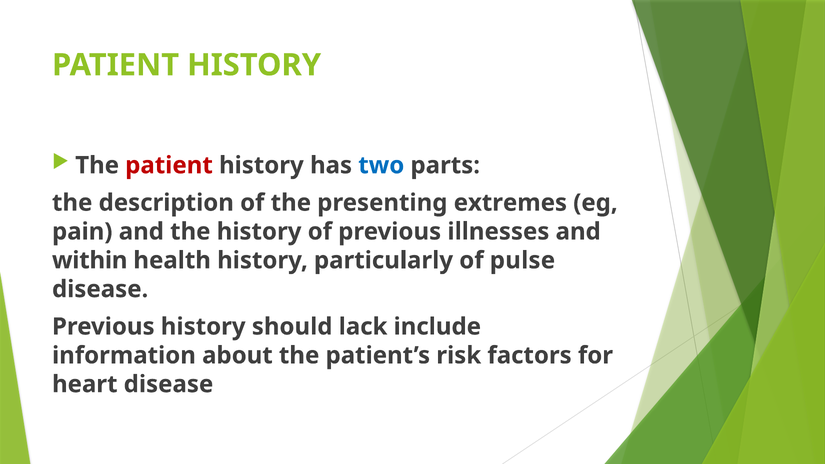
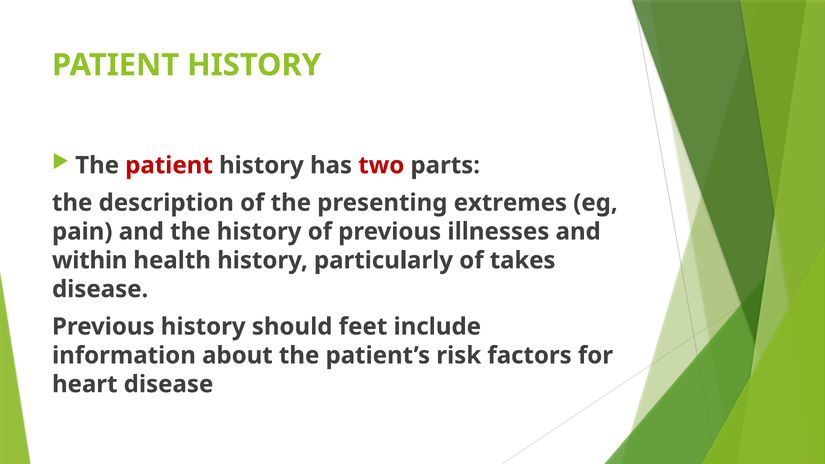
two colour: blue -> red (381, 165)
pulse: pulse -> takes (523, 260)
lack: lack -> feet (363, 327)
